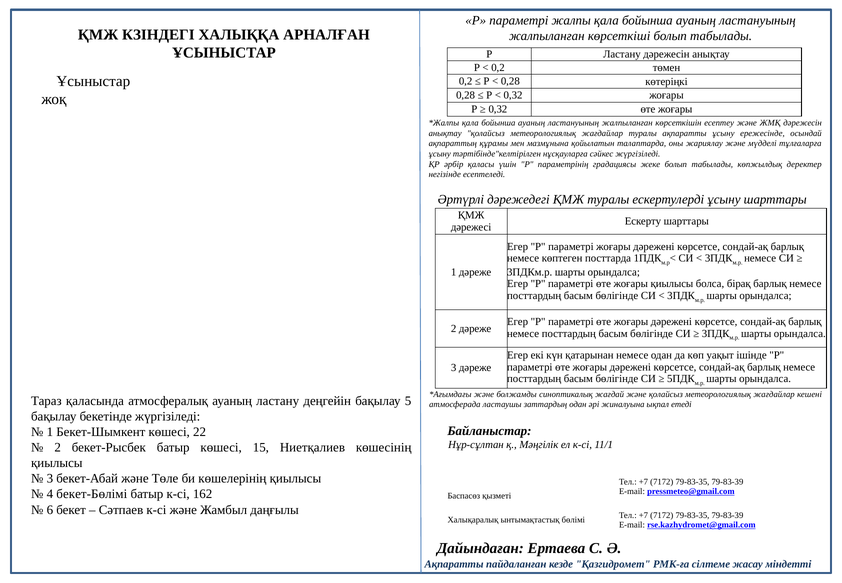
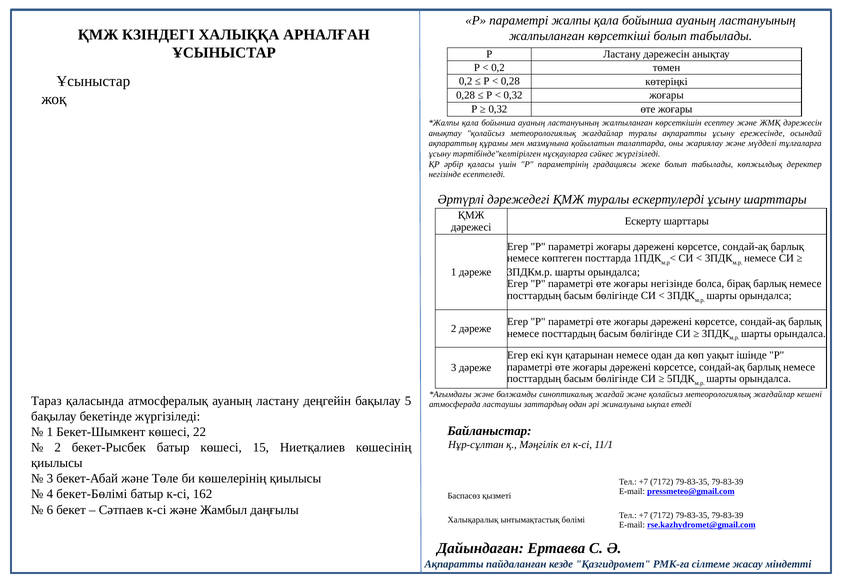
жоғары қиылысы: қиылысы -> негізінде (672, 284)
